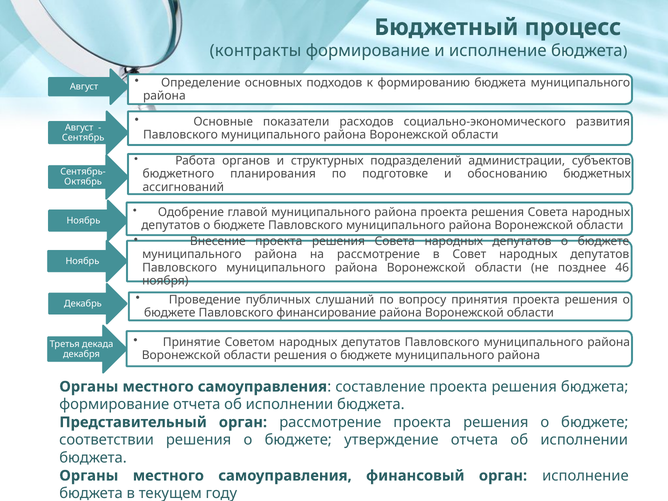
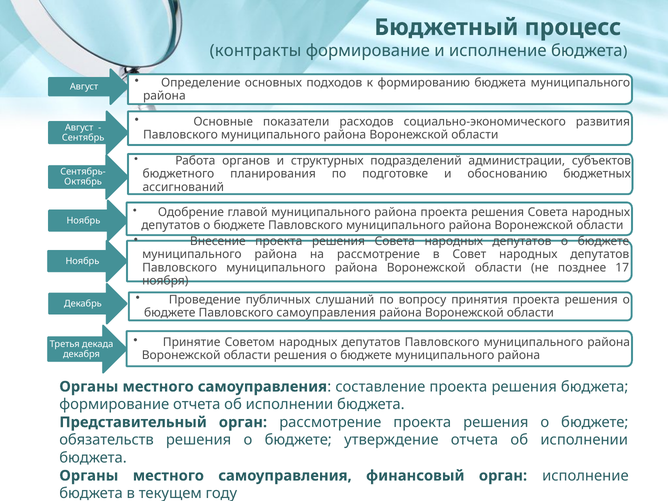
46: 46 -> 17 (622, 268)
Павловского финансирование: финансирование -> самоуправления (326, 313)
соответствии: соответствии -> обязательств (107, 440)
